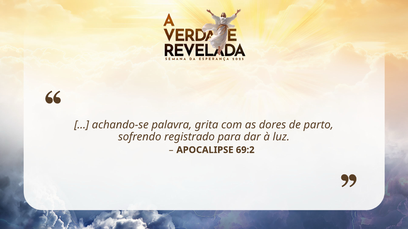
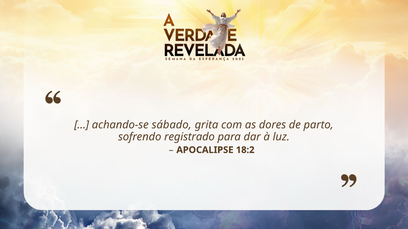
palavra: palavra -> sábado (172, 125)
69:2: 69:2 -> 18:2 (245, 150)
